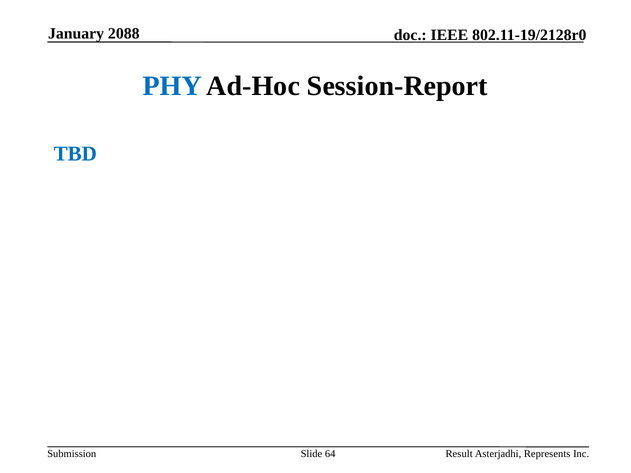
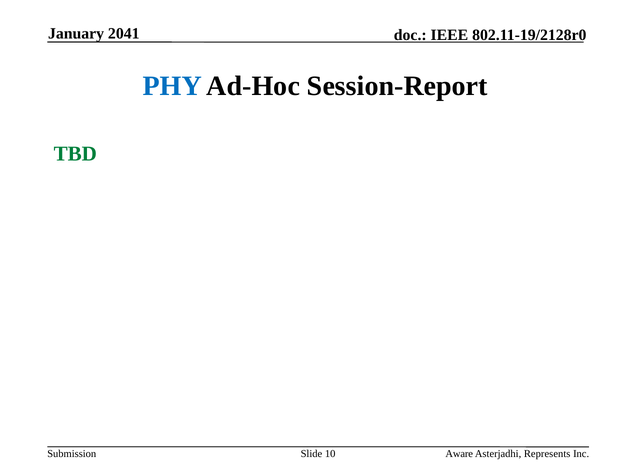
2088: 2088 -> 2041 (124, 33)
TBD colour: blue -> green (75, 154)
64: 64 -> 10 (330, 454)
Result: Result -> Aware (459, 454)
